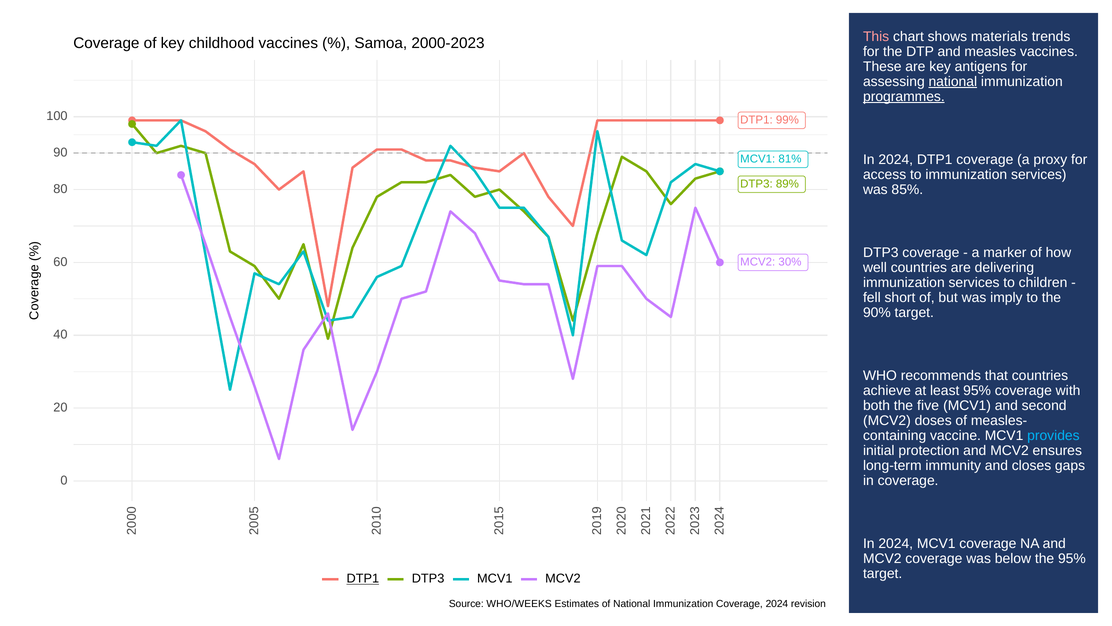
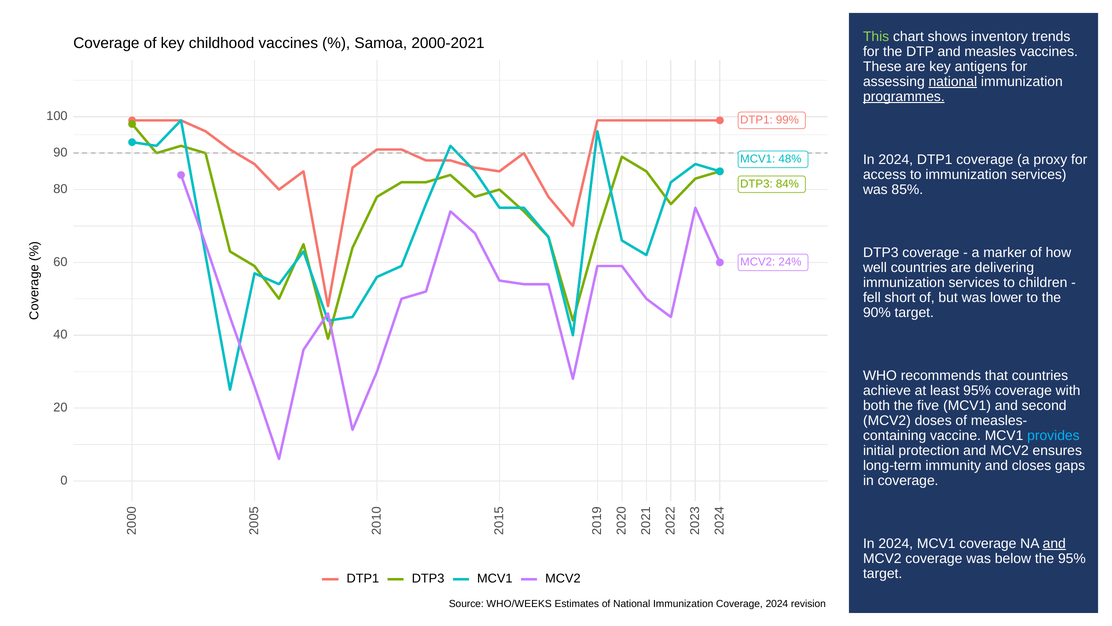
This colour: pink -> light green (876, 37)
materials: materials -> inventory (999, 37)
2000-2023: 2000-2023 -> 2000-2021 (448, 43)
81%: 81% -> 48% (790, 159)
89%: 89% -> 84% (787, 184)
30%: 30% -> 24% (790, 262)
imply: imply -> lower (1006, 297)
and underline: none -> present (1054, 543)
DTP1 underline: present -> none (363, 578)
